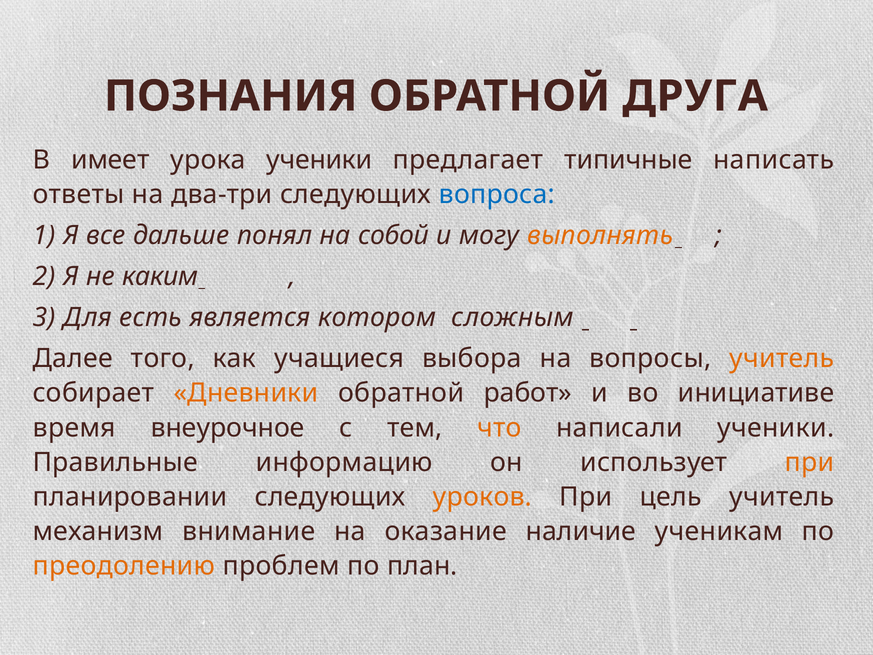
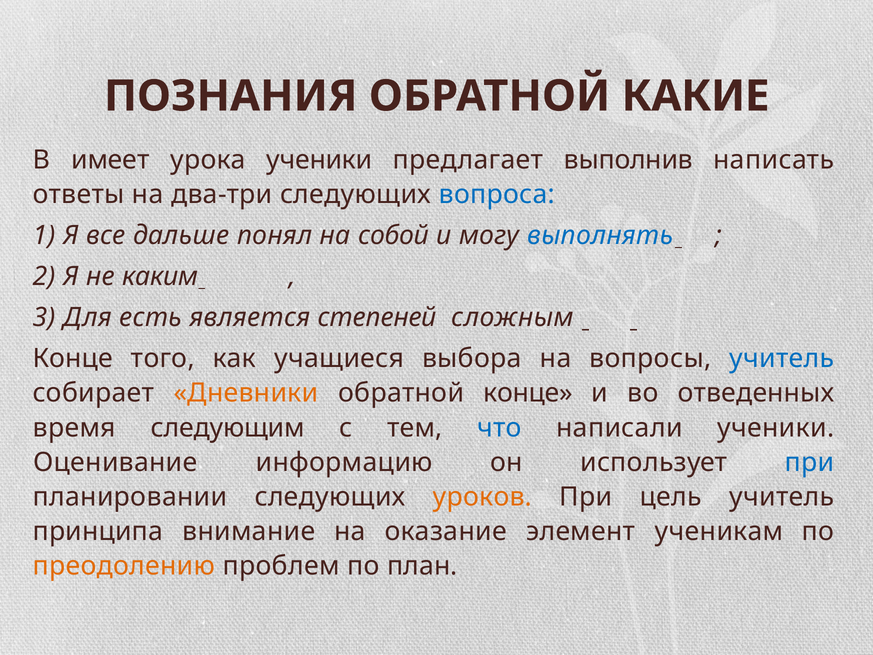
ДРУГА: ДРУГА -> КАКИЕ (696, 96)
типичные: типичные -> выполнив (628, 160)
выполнять colour: orange -> blue (600, 235)
котором: котором -> степеней (377, 317)
Далее: Далее -> Конце (73, 358)
учитель colour: orange -> blue (782, 358)
обратной работ: работ -> конце (528, 393)
инициативе: инициативе -> отведенных (756, 393)
внеурочное: внеурочное -> следующим (228, 428)
что colour: orange -> blue (499, 428)
Правильные: Правильные -> Оценивание (115, 462)
при colour: orange -> blue (809, 462)
механизм: механизм -> принципа (98, 531)
наличие: наличие -> элемент (581, 531)
